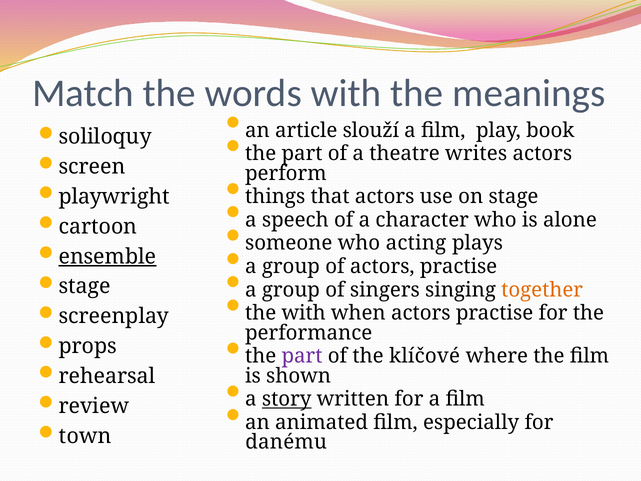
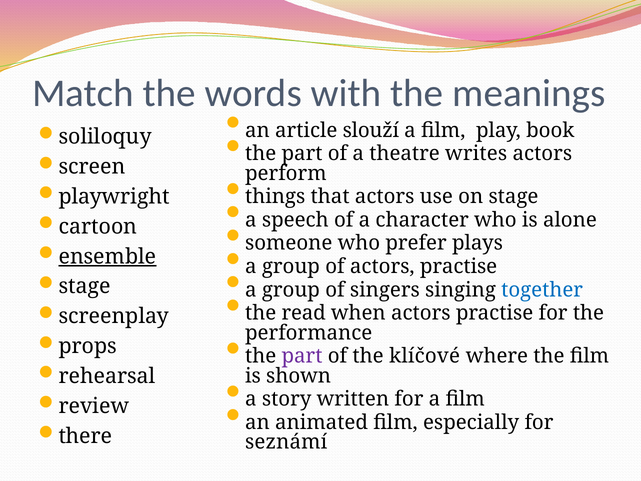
acting: acting -> prefer (416, 243)
together colour: orange -> blue (542, 290)
the with: with -> read (304, 313)
story underline: present -> none (287, 399)
town: town -> there (85, 436)
danému: danému -> seznámí (286, 442)
